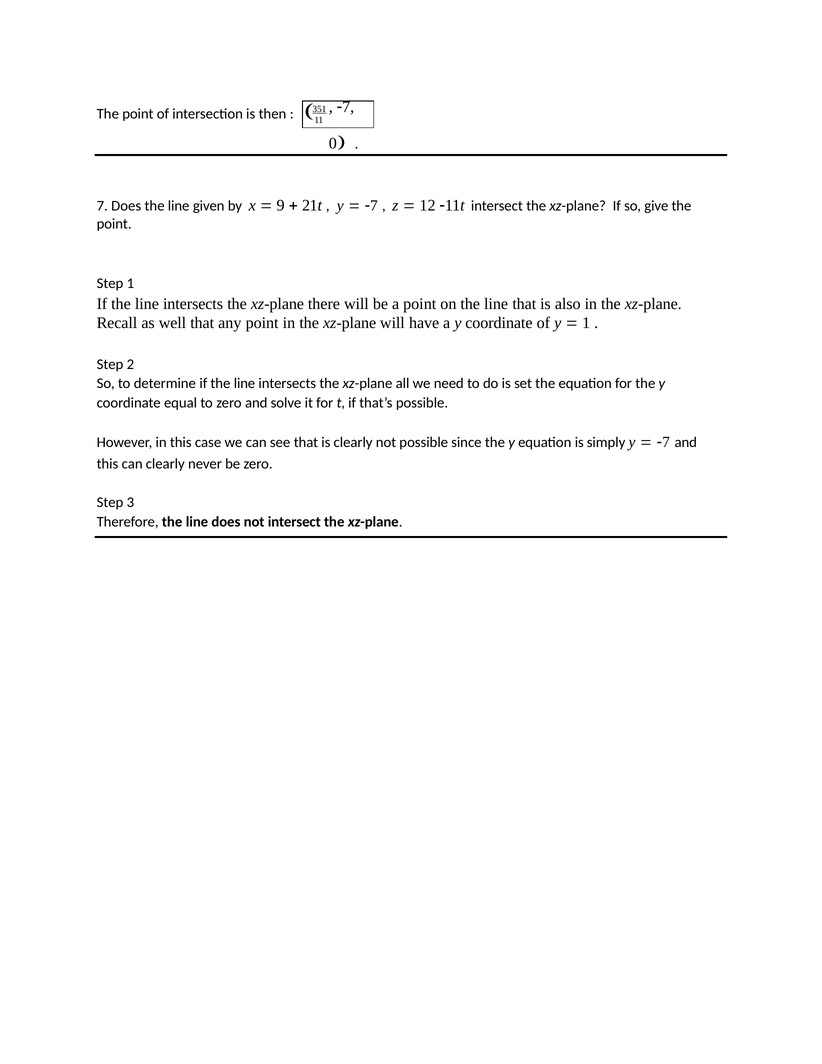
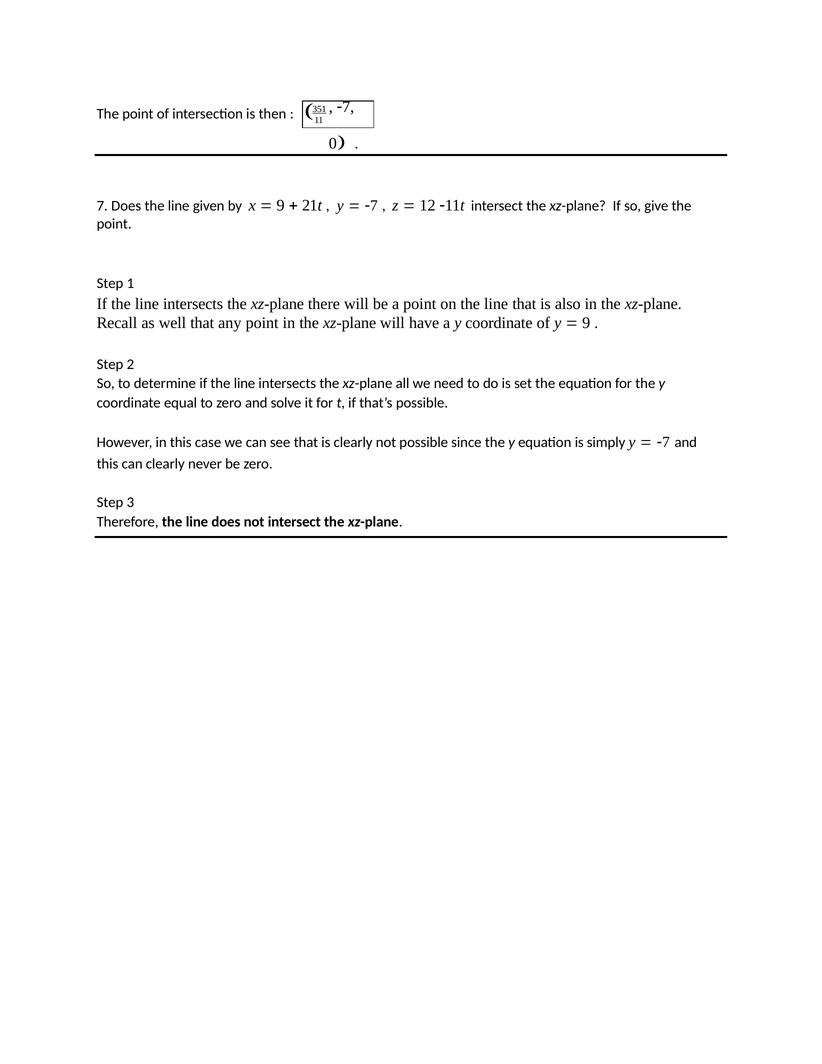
1: 1 -> 9 (586, 323)
